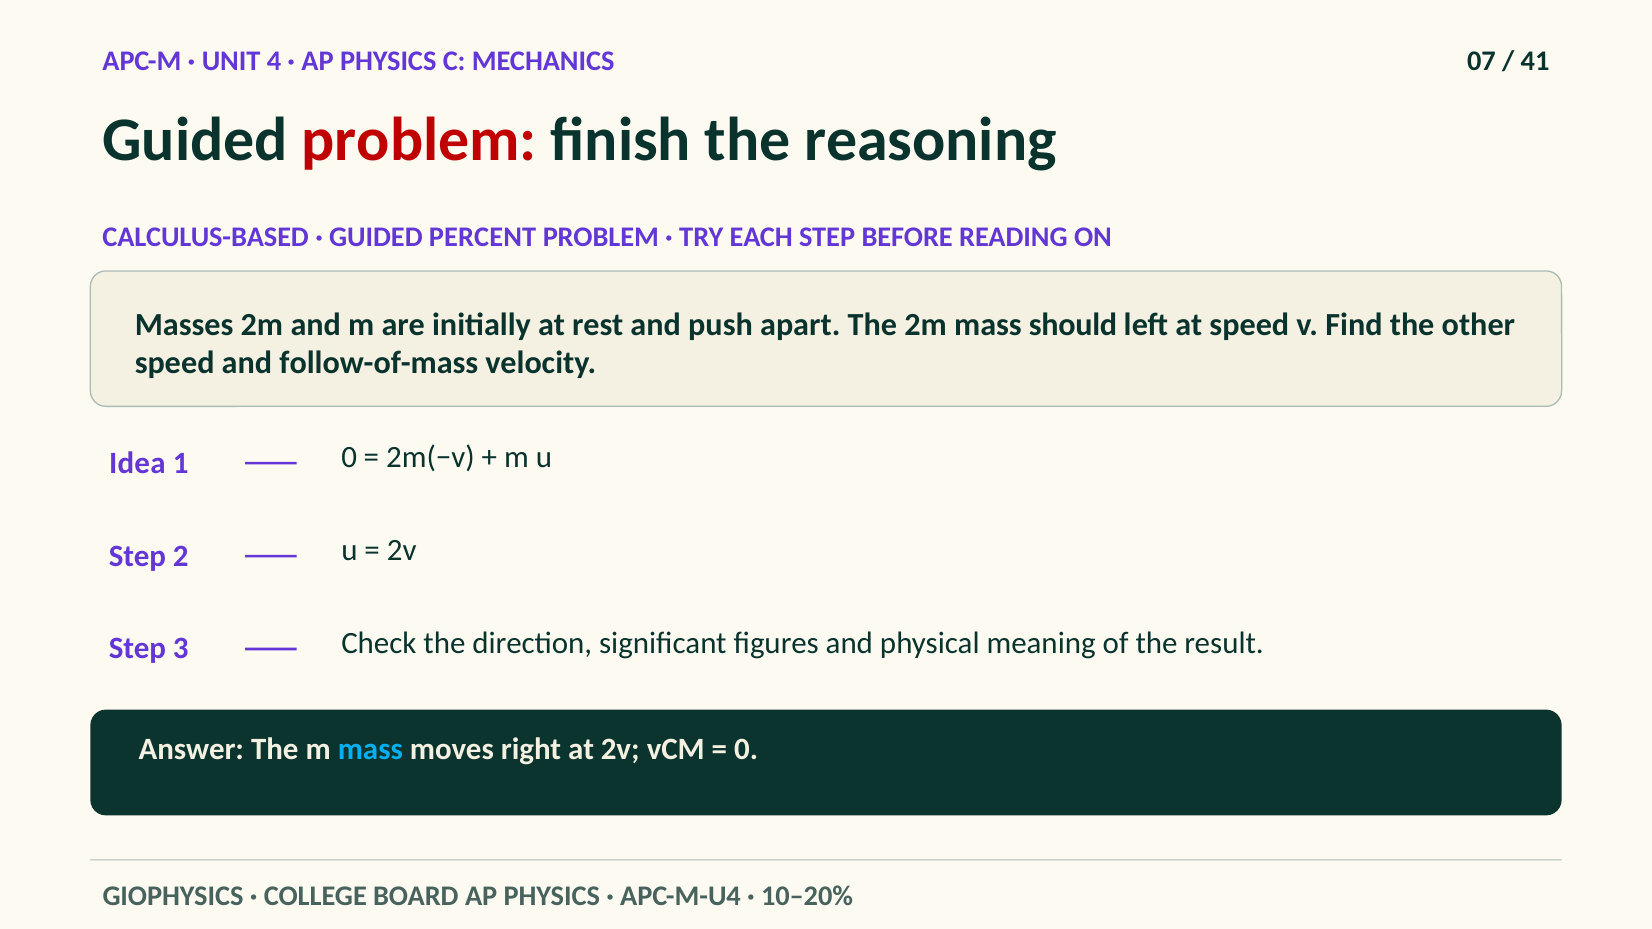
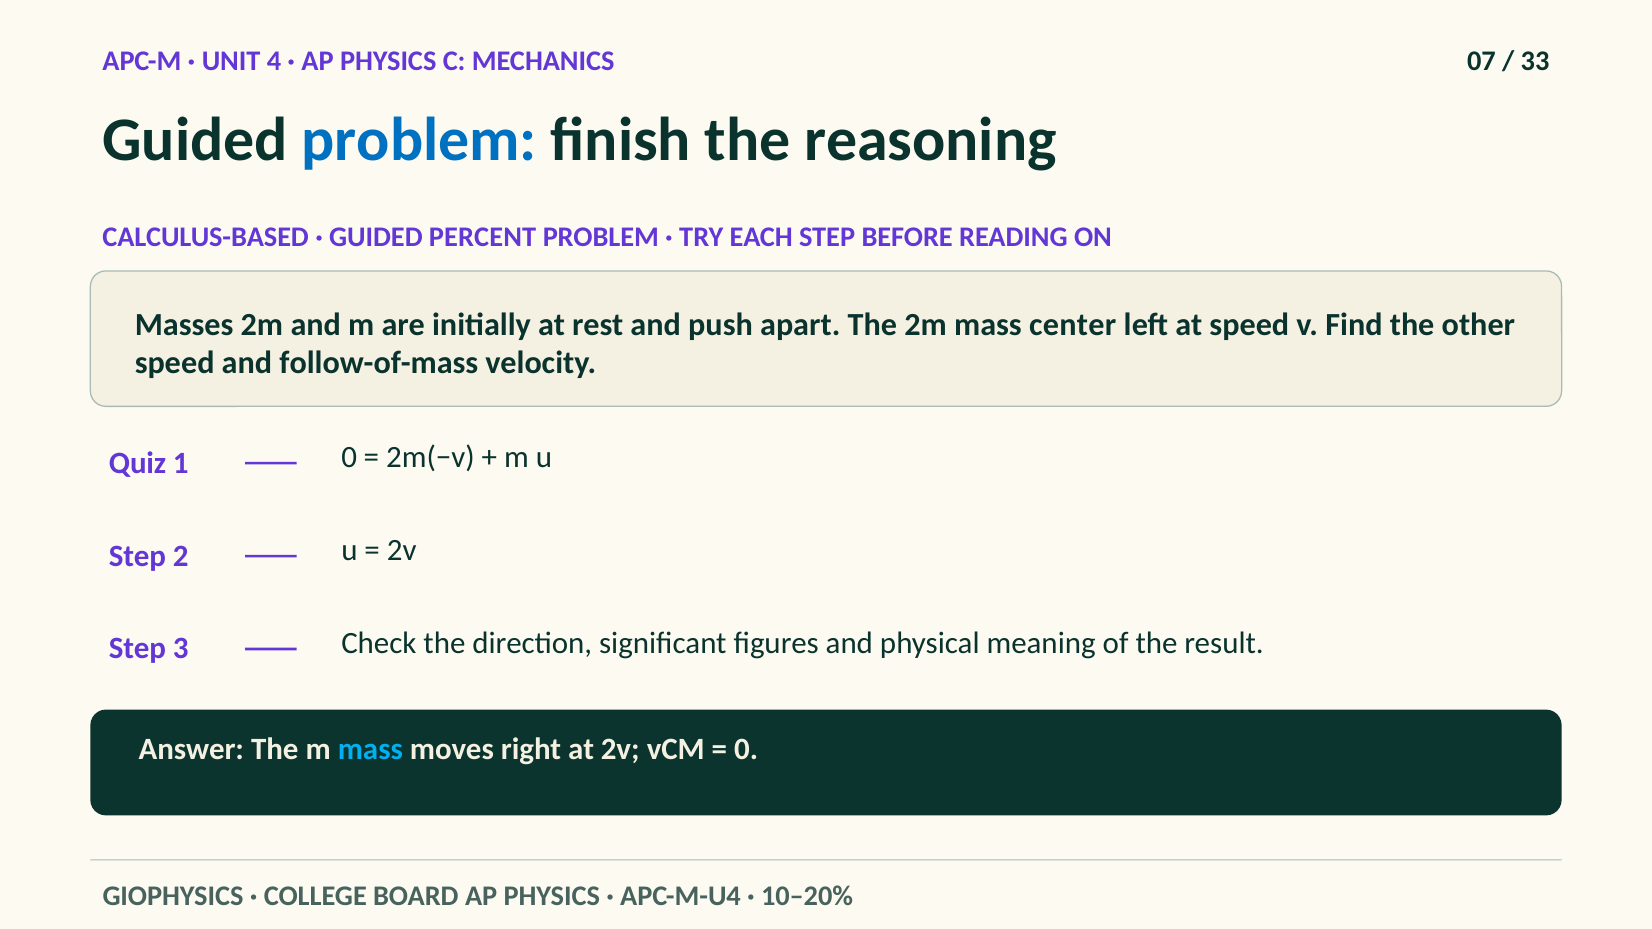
41: 41 -> 33 (1535, 61)
problem colour: red -> blue (419, 140)
should: should -> center (1073, 325)
Idea: Idea -> Quiz (138, 463)
